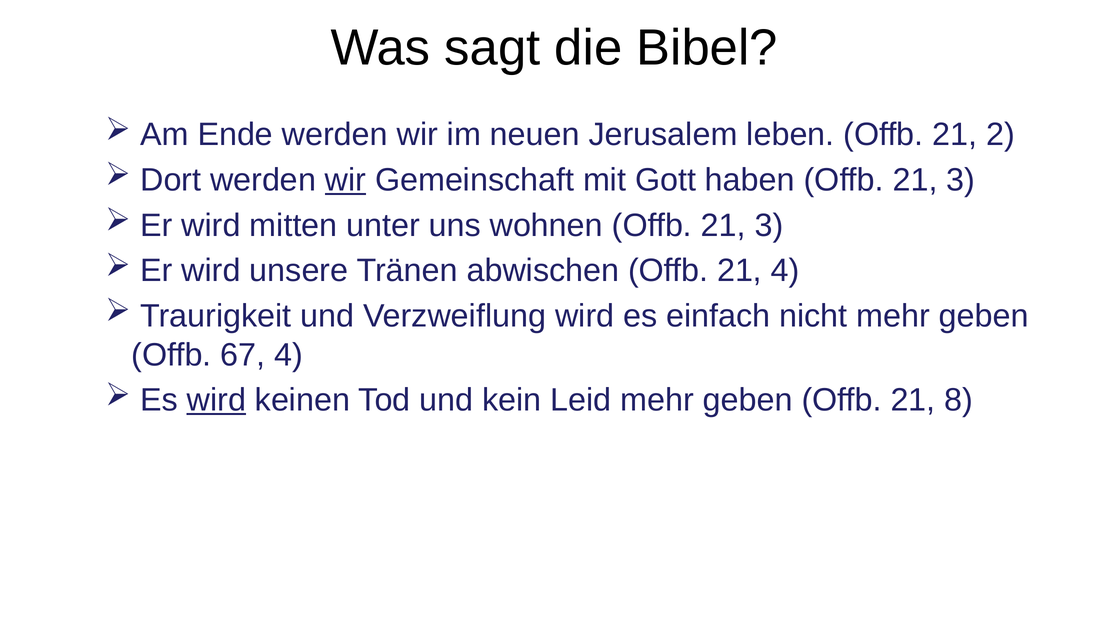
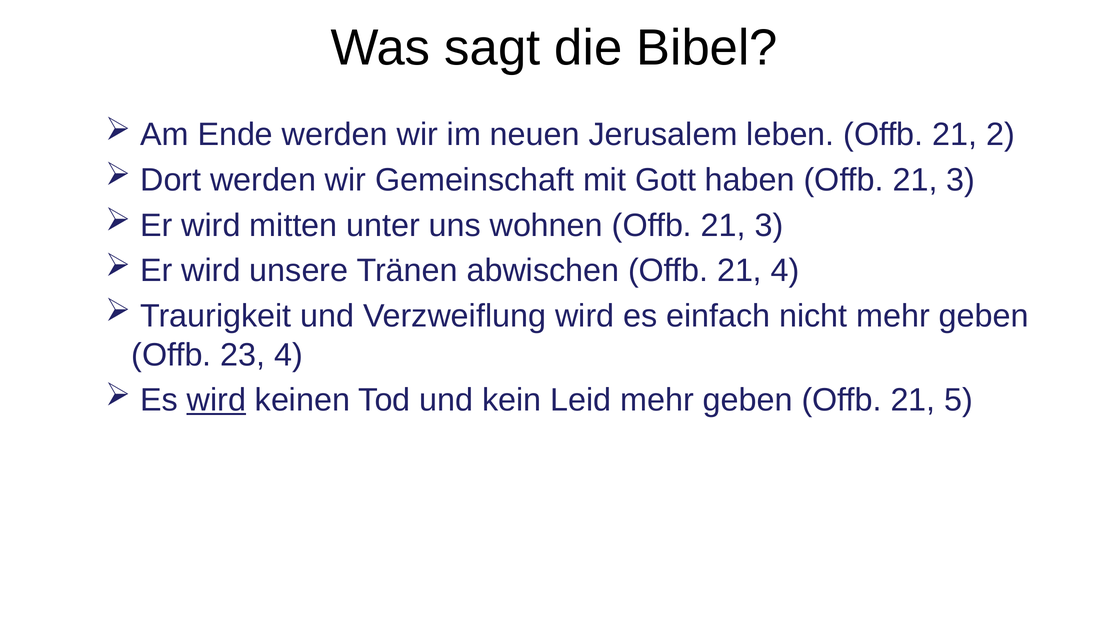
wir underline: present -> none (345, 180)
67: 67 -> 23 (243, 355)
8: 8 -> 5 (959, 400)
